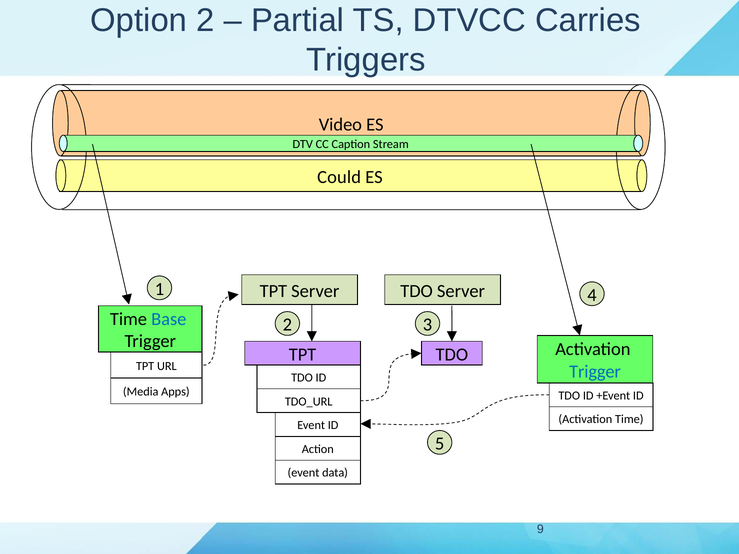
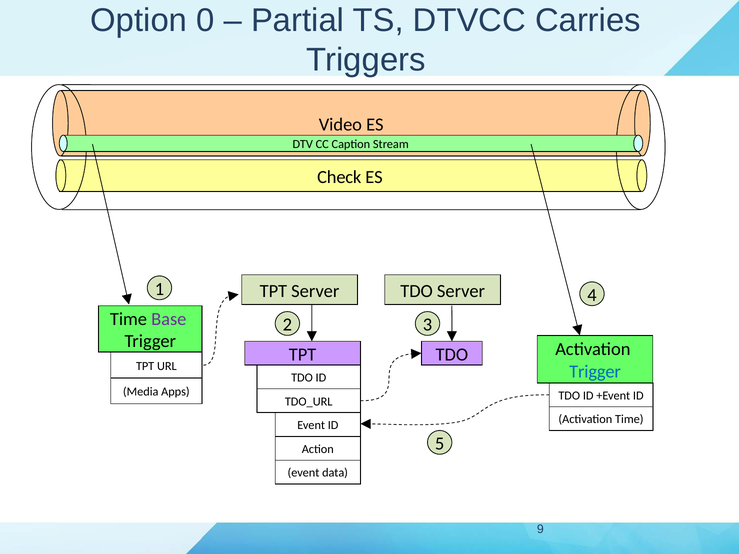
Option 2: 2 -> 0 (205, 21)
Could: Could -> Check (339, 177)
Base colour: blue -> purple (169, 319)
